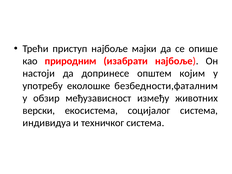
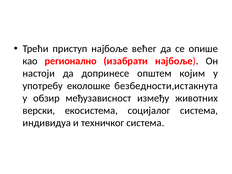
мајки: мајки -> већeг (144, 49)
природним: природним -> регионално (71, 61)
безбедности,фаталним: безбедности,фаталним -> безбедности,истакнута (166, 86)
